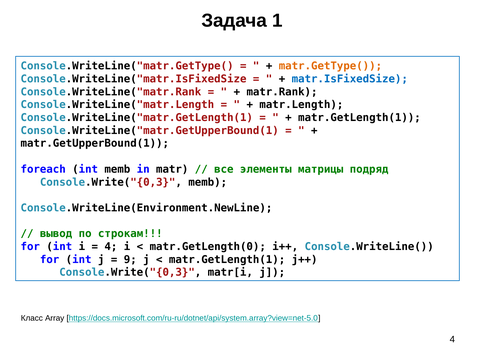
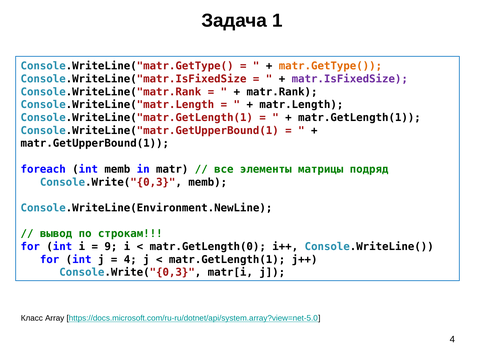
matr.IsFixedSize colour: blue -> purple (350, 79)
4: 4 -> 9 (111, 247)
9: 9 -> 4 (130, 260)
